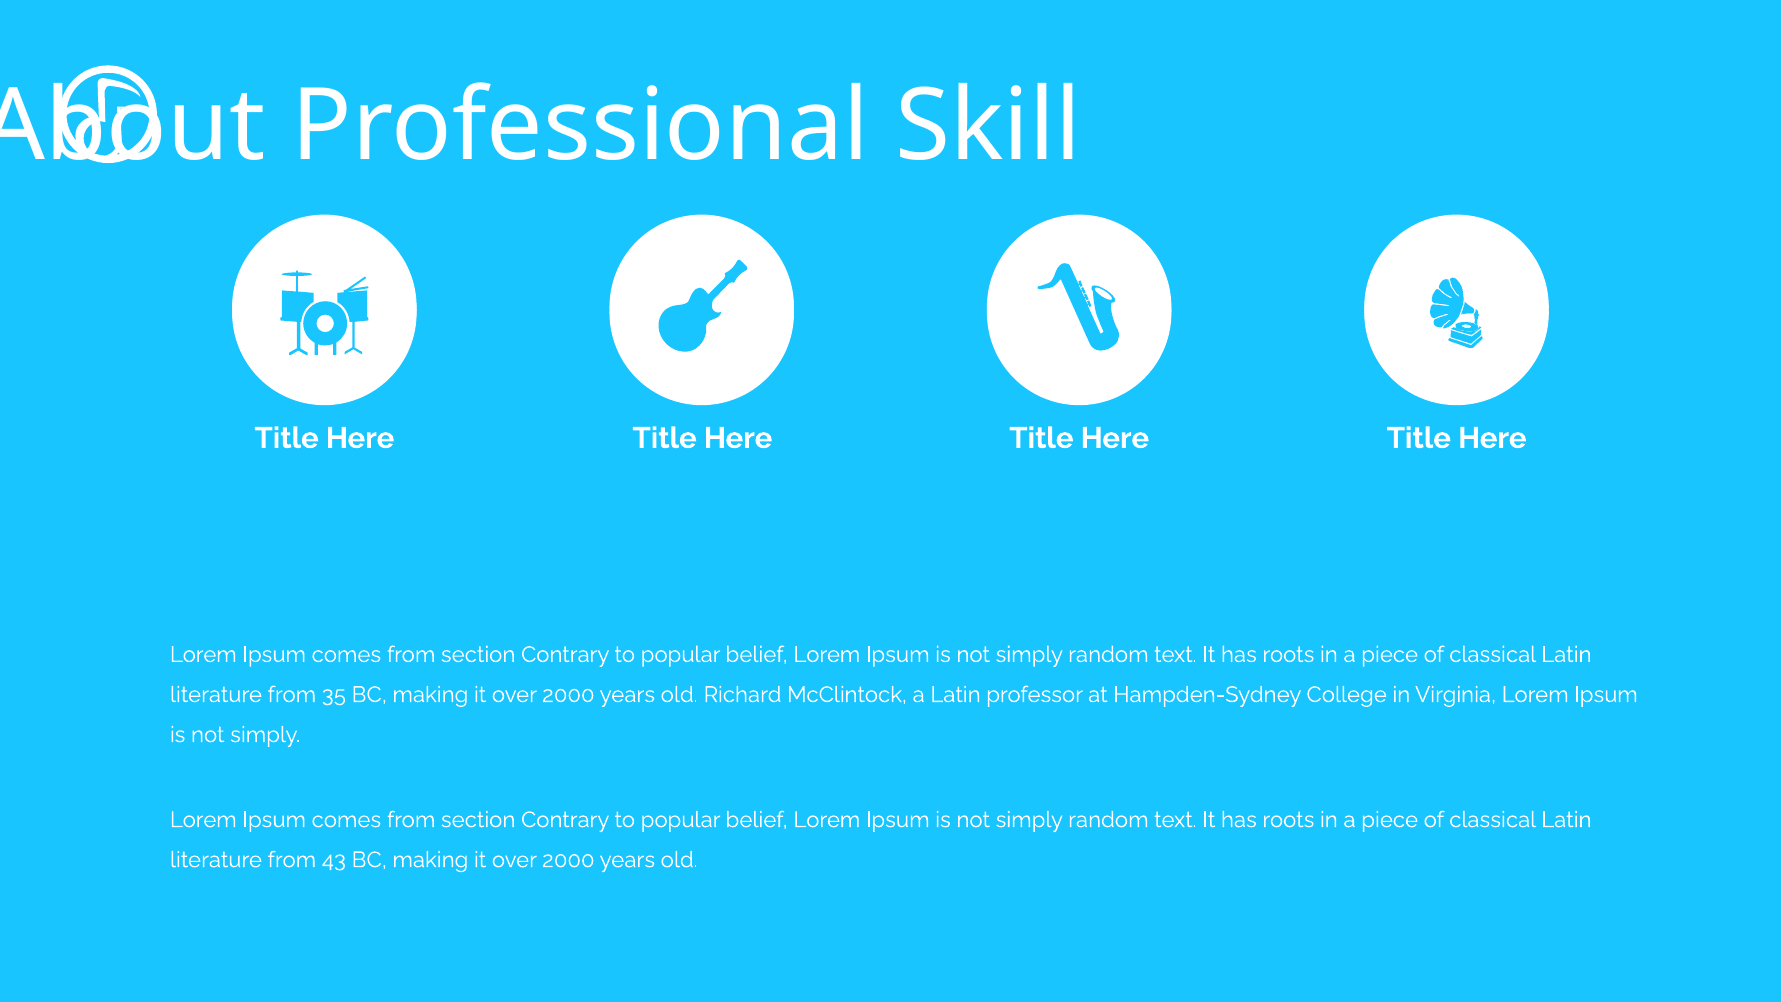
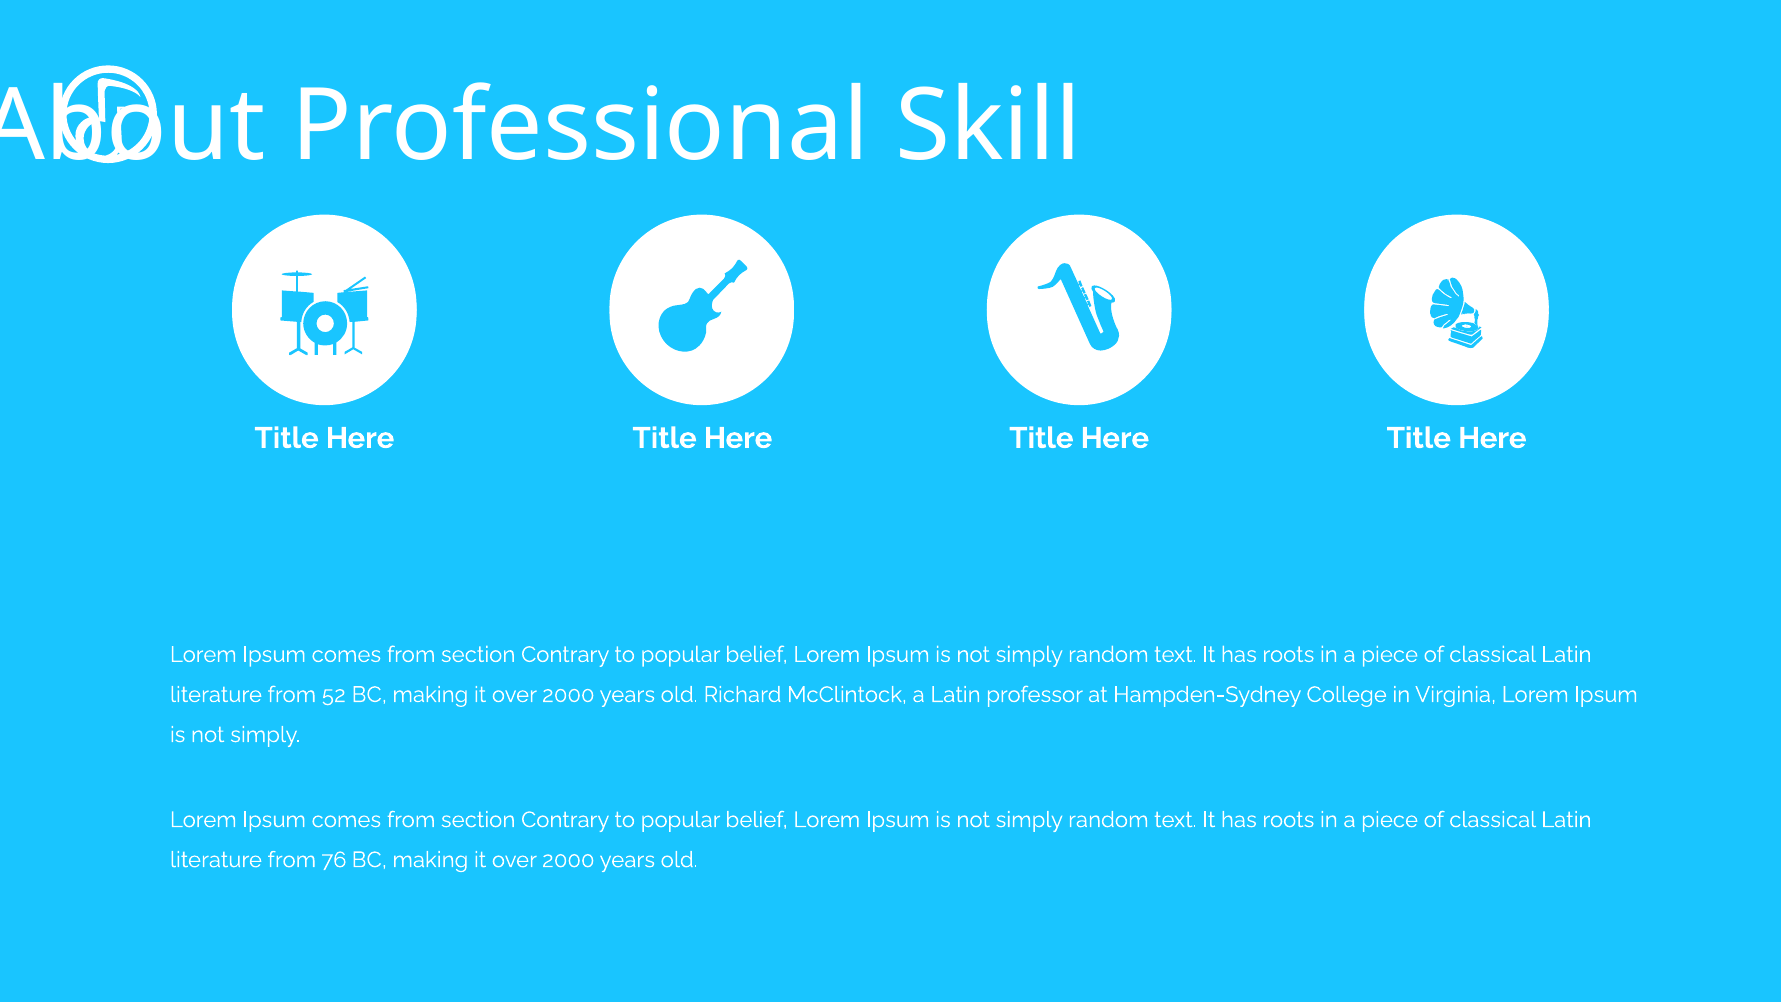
35: 35 -> 52 (334, 695)
43: 43 -> 76 (334, 860)
